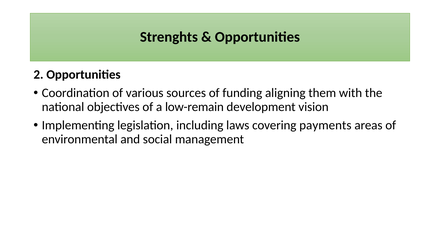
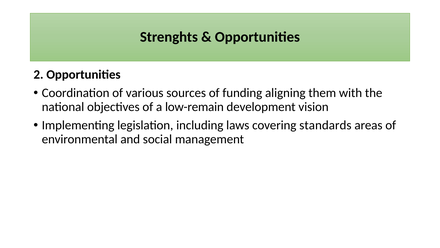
payments: payments -> standards (325, 125)
